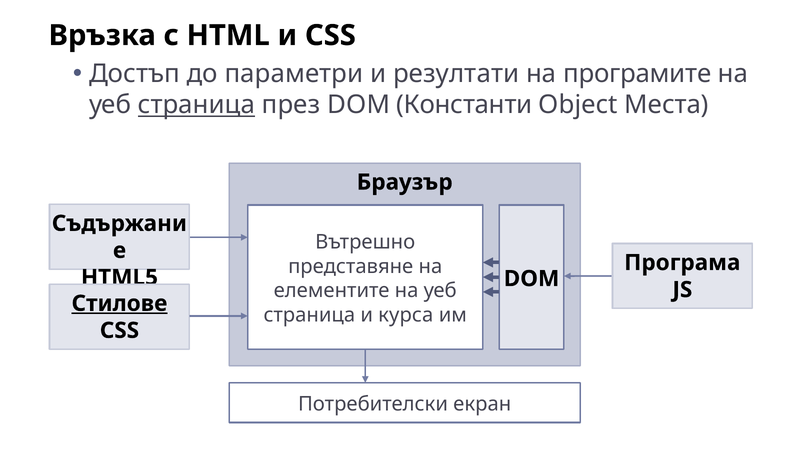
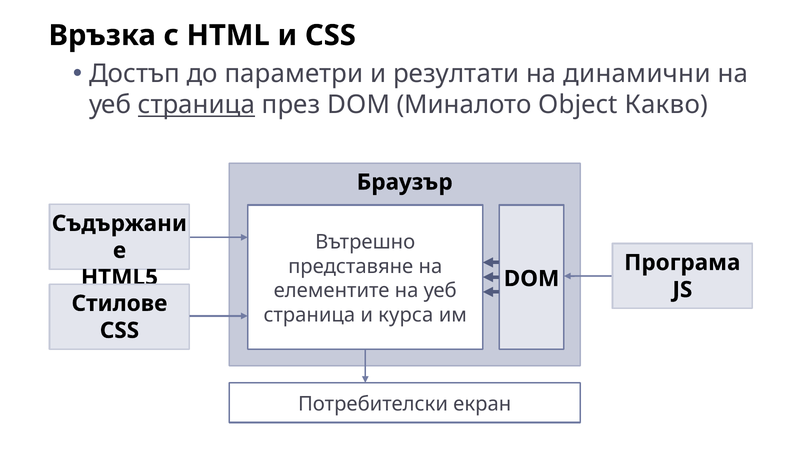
програмите: програмите -> динамични (637, 74)
Константи: Константи -> Миналото (464, 105)
Места: Места -> Какво (666, 105)
Стилове underline: present -> none (119, 304)
